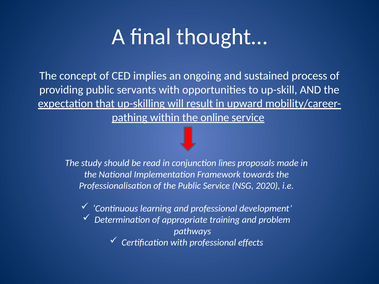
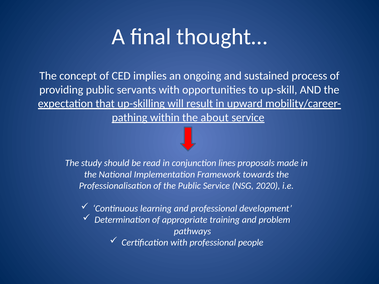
online: online -> about (215, 118)
effects: effects -> people (251, 243)
